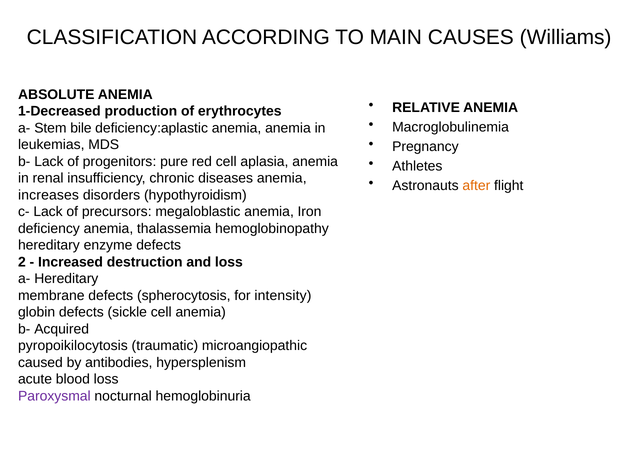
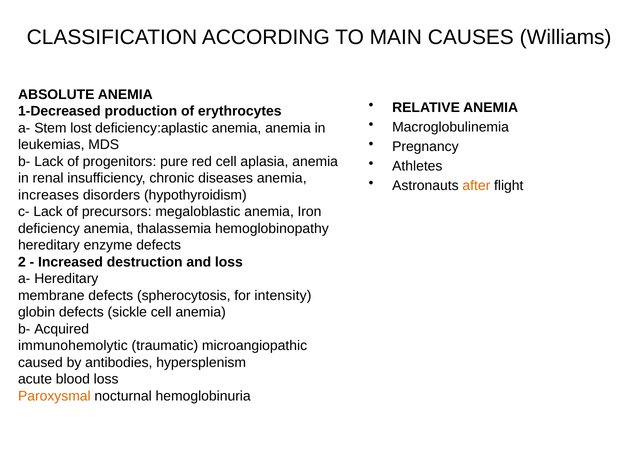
bile: bile -> lost (81, 128)
pyropoikilocytosis: pyropoikilocytosis -> immunohemolytic (73, 346)
Paroxysmal colour: purple -> orange (54, 396)
